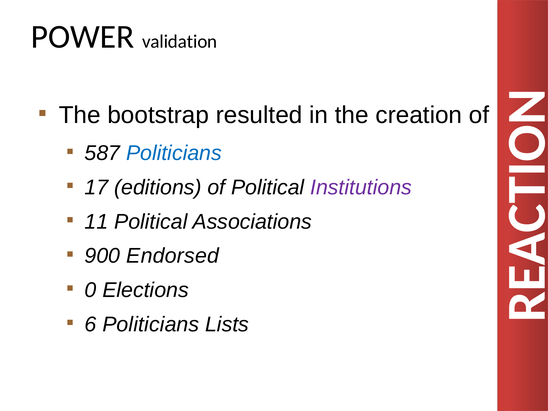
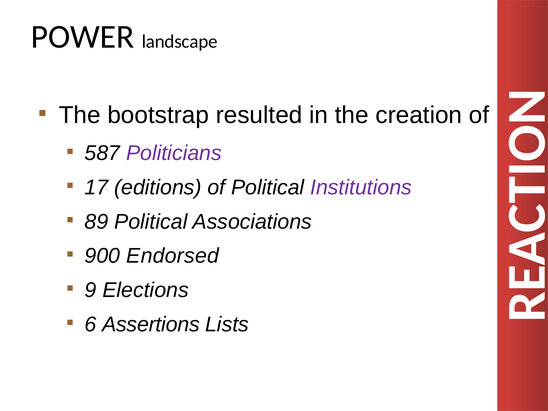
validation: validation -> landscape (180, 41)
Politicians colour: blue -> purple (174, 153)
11: 11 -> 89 (96, 222)
0: 0 -> 9 (91, 290)
6 Politicians: Politicians -> Assertions (151, 324)
